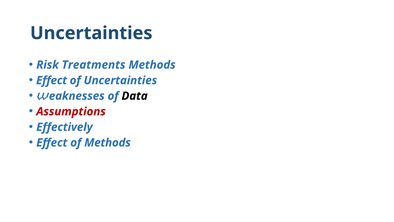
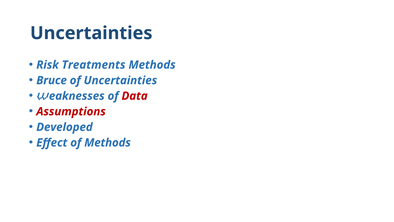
Effect: Effect -> Bruce (52, 80)
Data colour: black -> red (135, 96)
Effectively: Effectively -> Developed (64, 127)
